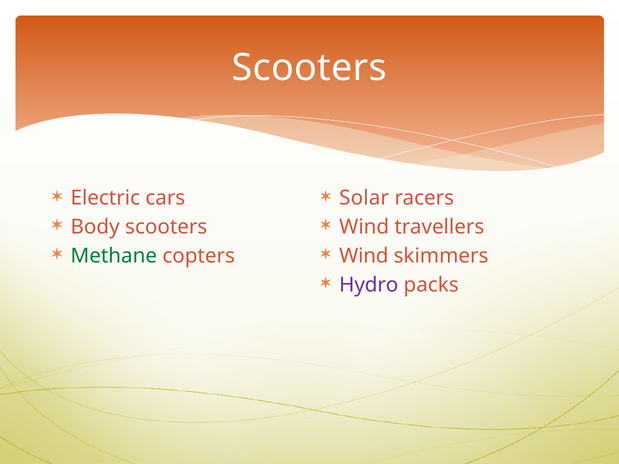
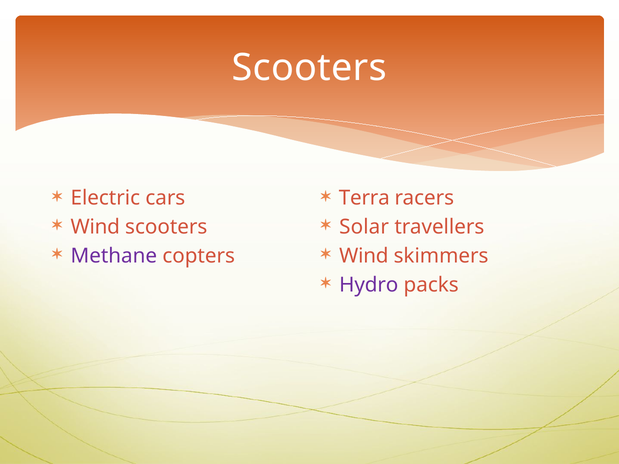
Solar: Solar -> Terra (364, 198)
Body: Body -> Wind (95, 227)
Wind: Wind -> Solar (364, 227)
Methane colour: green -> purple (114, 256)
